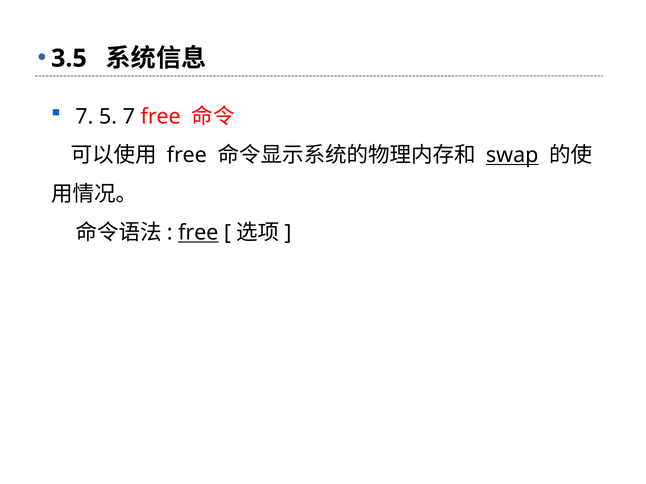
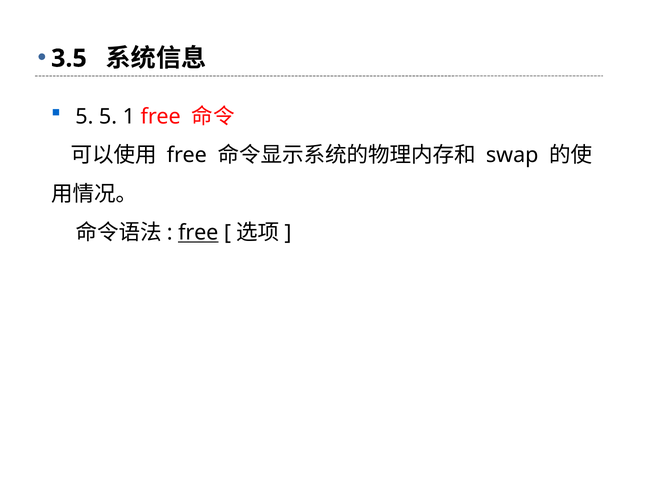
7: 7 -> 5 (84, 117)
5 7: 7 -> 1 (129, 117)
swap underline: present -> none (512, 155)
